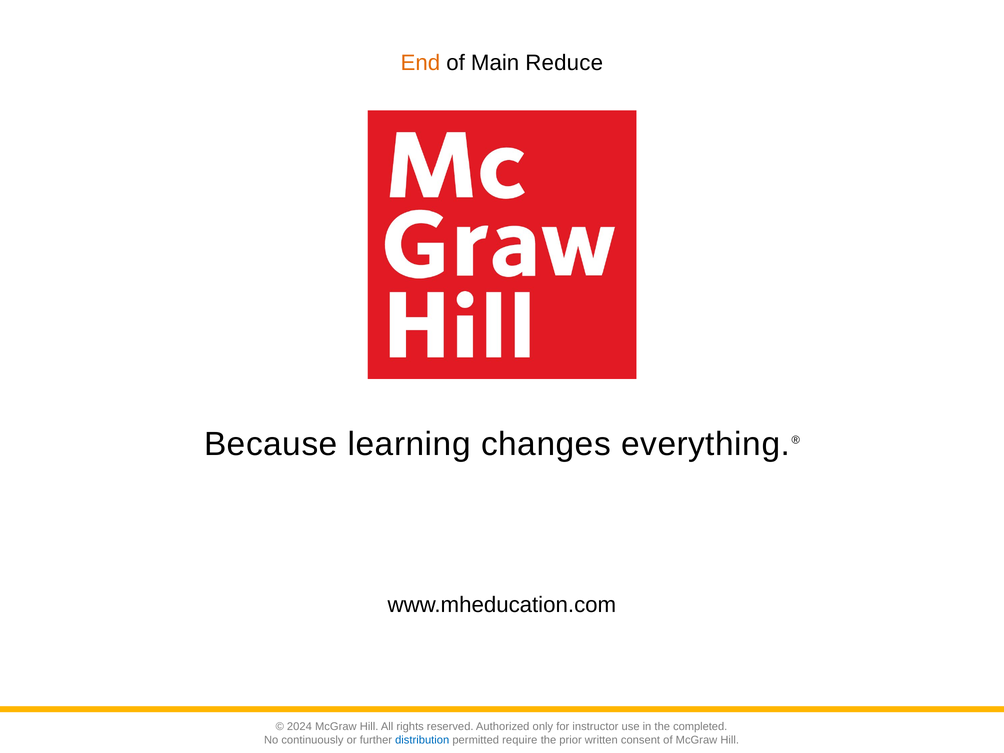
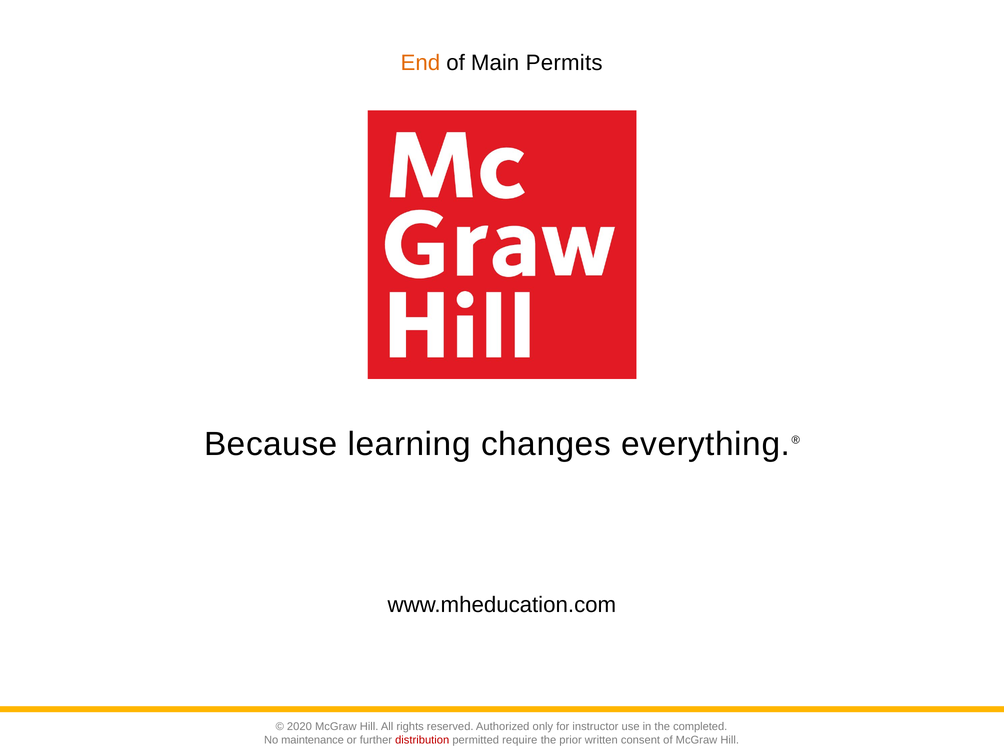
Reduce: Reduce -> Permits (564, 63)
2024: 2024 -> 2020 (299, 727)
continuously: continuously -> maintenance (313, 740)
distribution colour: blue -> red (422, 740)
